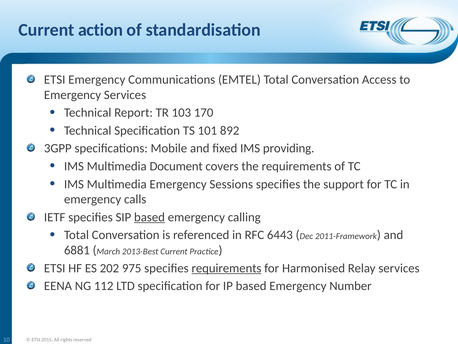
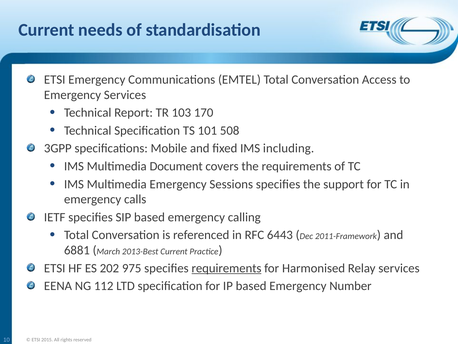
action: action -> needs (100, 30)
892: 892 -> 508 (230, 130)
providing: providing -> including (289, 148)
based underline: present -> none (149, 217)
